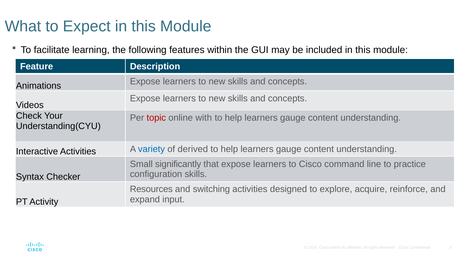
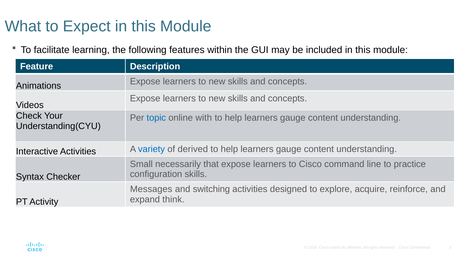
topic colour: red -> blue (156, 118)
significantly: significantly -> necessarily (178, 164)
Resources: Resources -> Messages (151, 189)
input: input -> think (174, 199)
